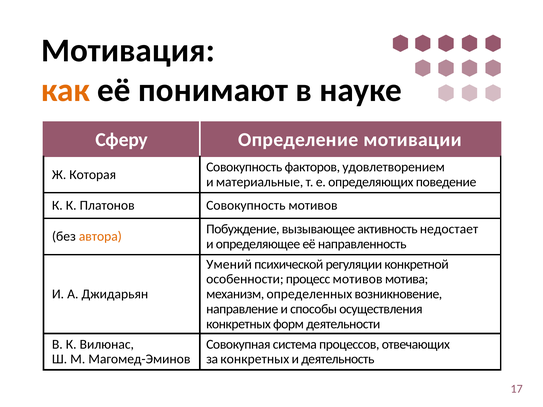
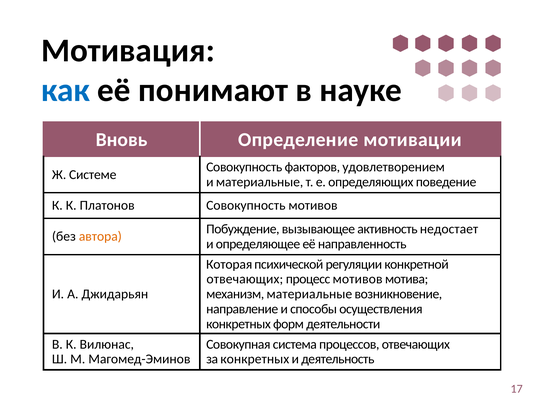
как colour: orange -> blue (65, 90)
Сферу: Сферу -> Вновь (122, 140)
Которая: Которая -> Системе (93, 175)
Умений: Умений -> Которая (229, 264)
особенности: особенности -> отвечающих (245, 279)
механизм определенных: определенных -> материальные (309, 294)
